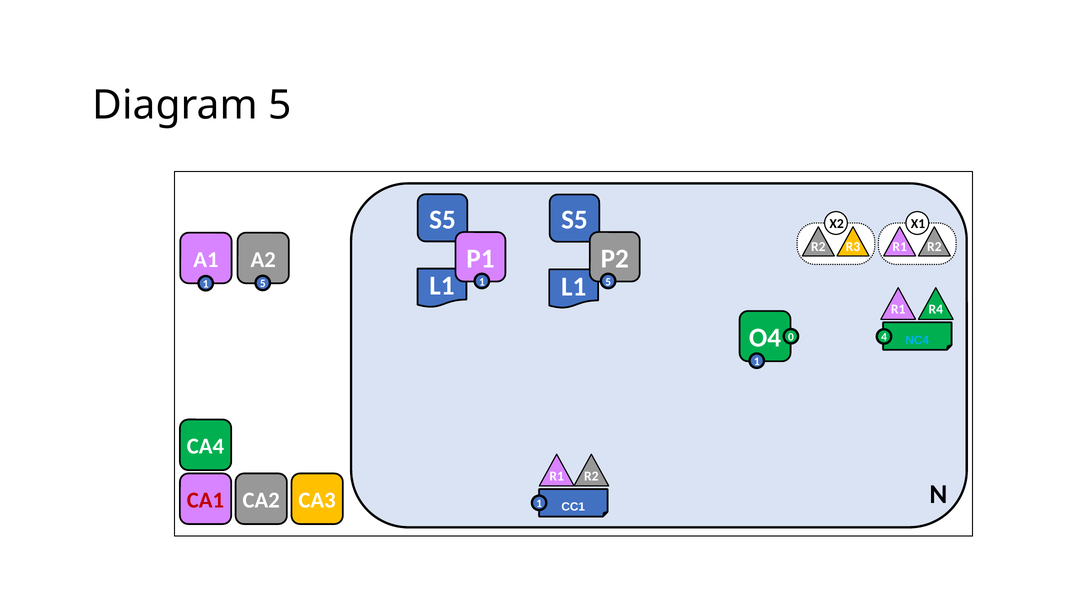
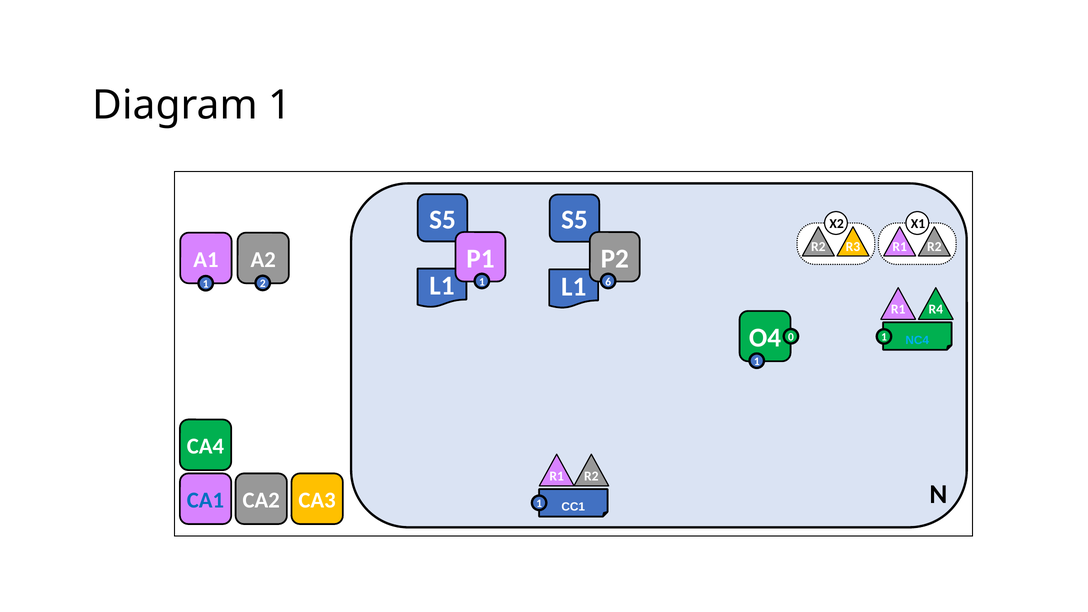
Diagram 5: 5 -> 1 (280, 105)
5: 5 -> 6 (608, 282)
5: 5 -> 2 (263, 284)
0 4: 4 -> 1 (884, 337)
CA1 colour: red -> blue (205, 500)
